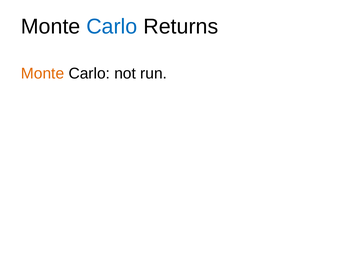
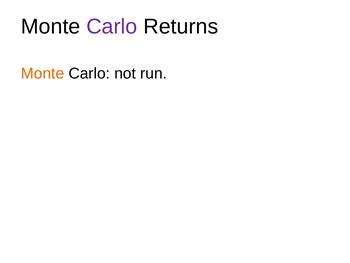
Carlo colour: blue -> purple (112, 27)
